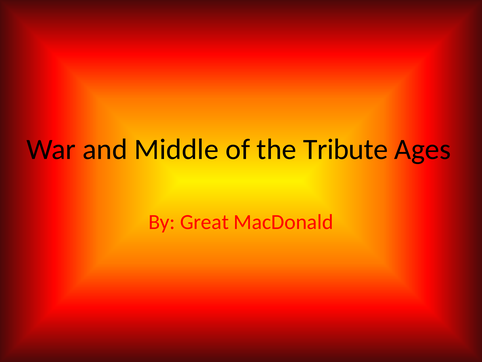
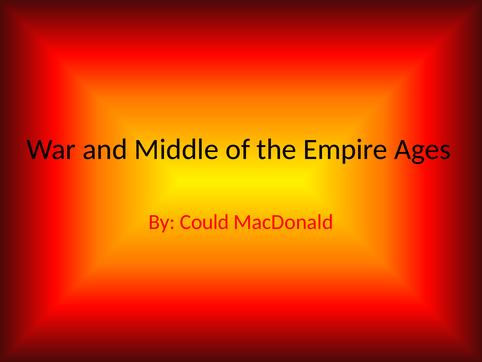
Tribute: Tribute -> Empire (345, 149)
Great: Great -> Could (205, 222)
